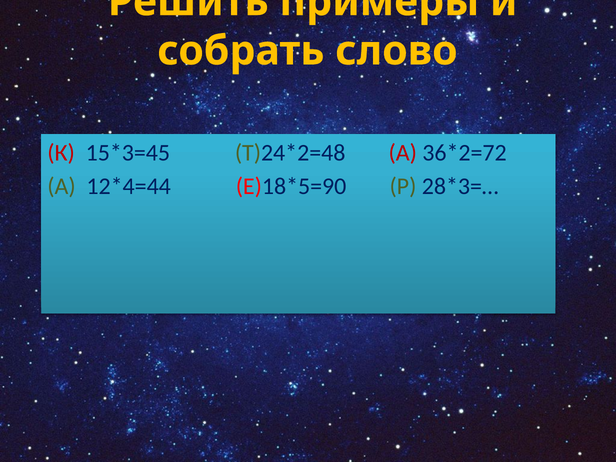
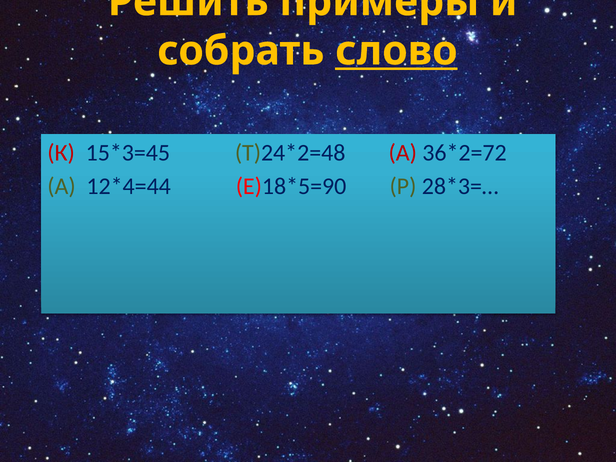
слово underline: none -> present (396, 51)
